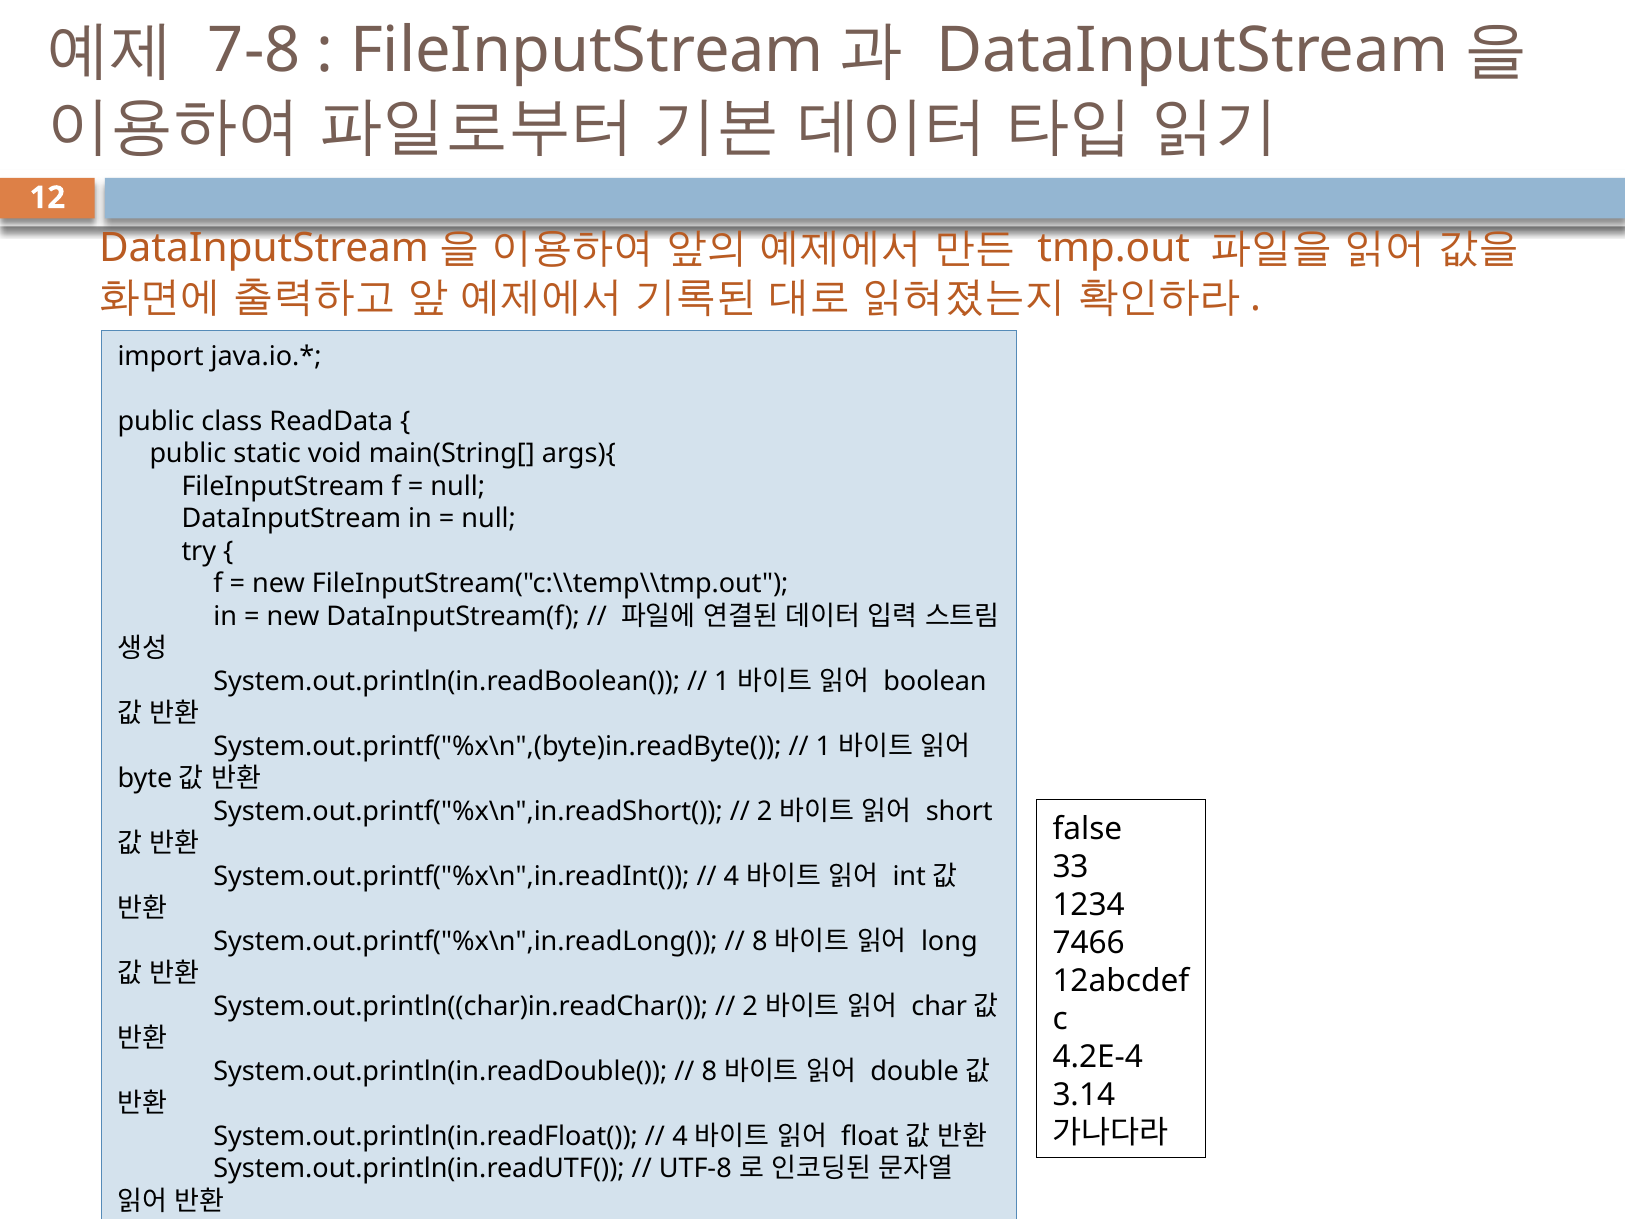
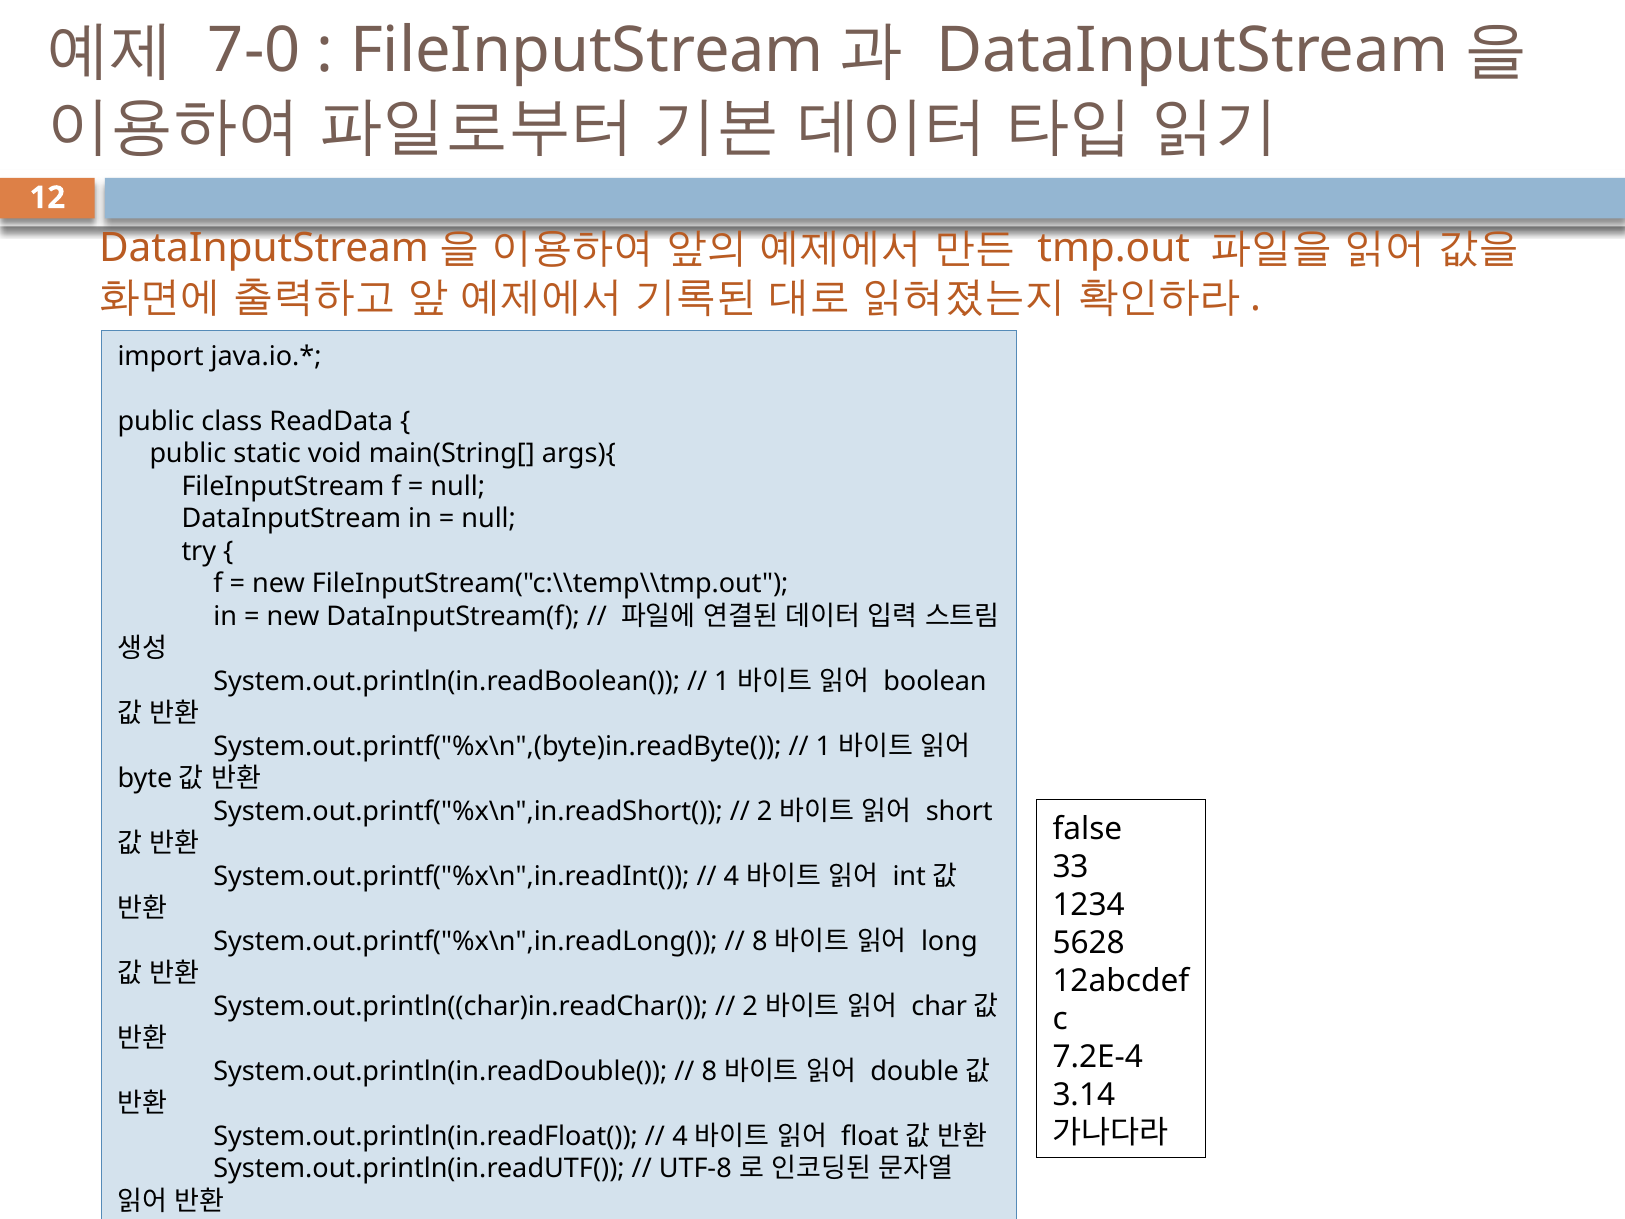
7-8: 7-8 -> 7-0 (254, 50)
7466: 7466 -> 5628 (1089, 943)
4.2E-4: 4.2E-4 -> 7.2E-4 (1098, 1057)
